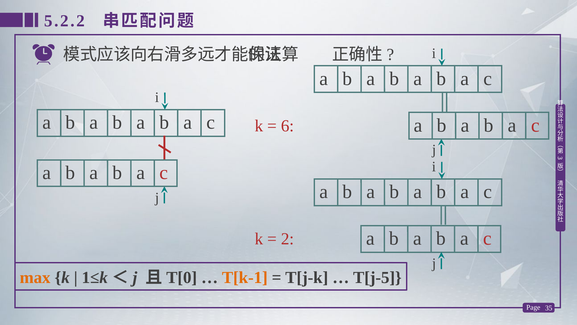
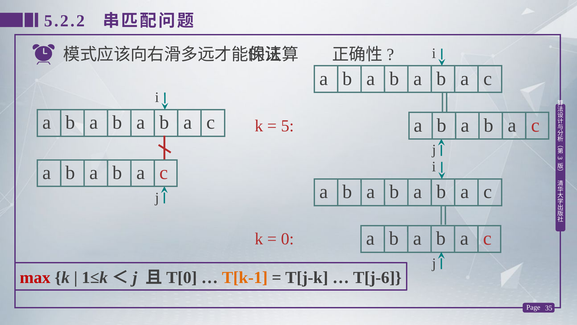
6: 6 -> 5 (287, 126)
2: 2 -> 0 (287, 239)
max colour: orange -> red (35, 277)
T[j-5: T[j-5 -> T[j-6 (377, 277)
